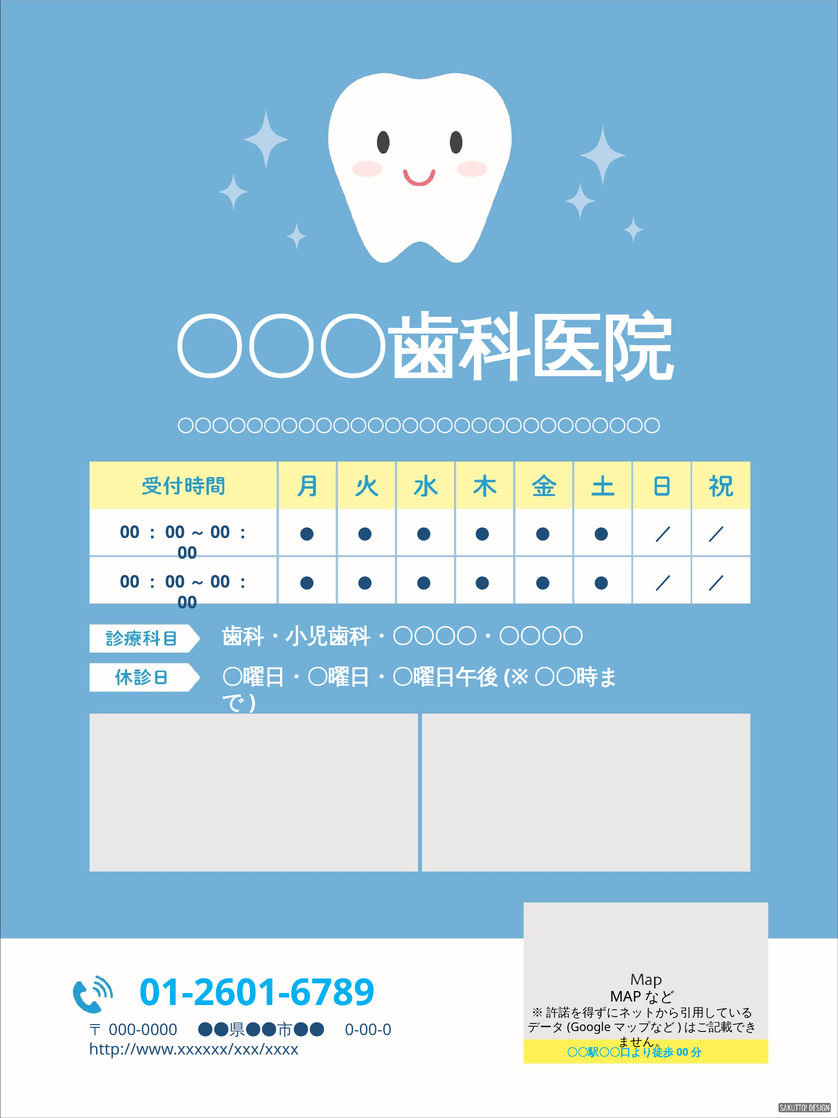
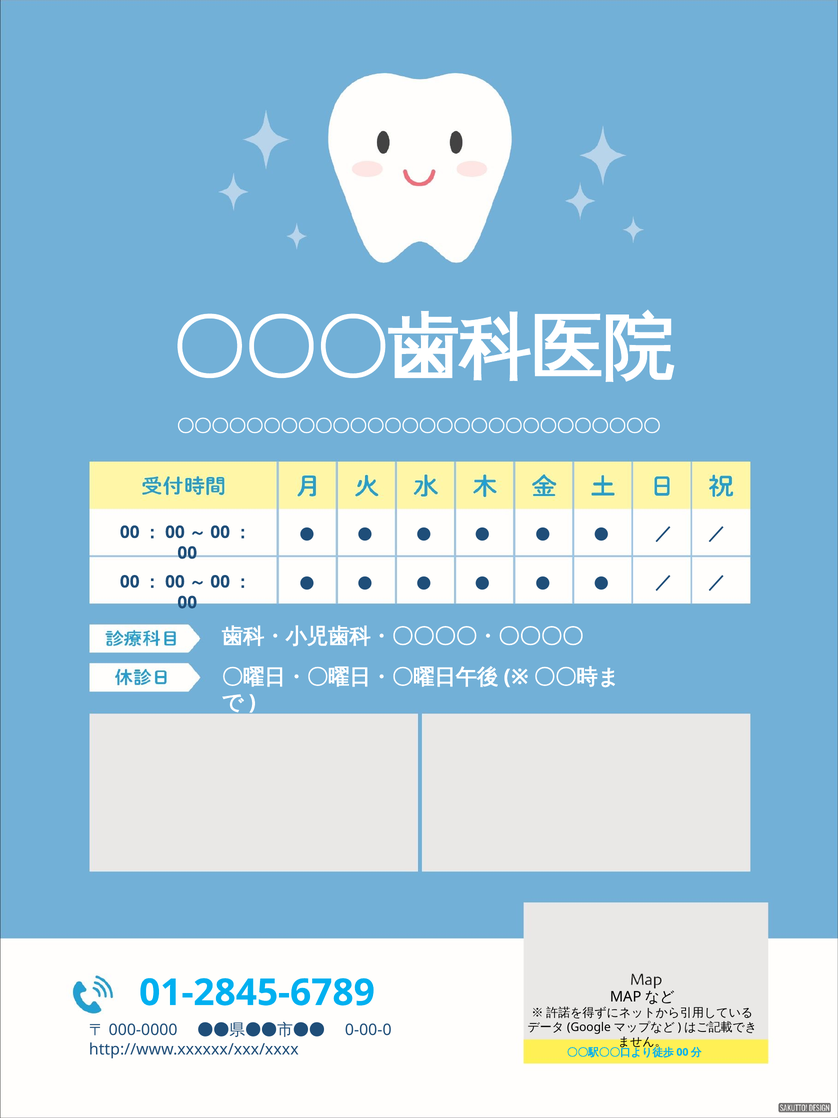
01-2601-6789: 01-2601-6789 -> 01-2845-6789 (257, 992)
